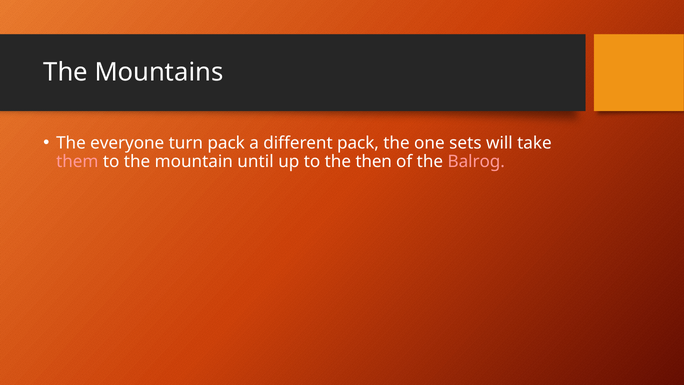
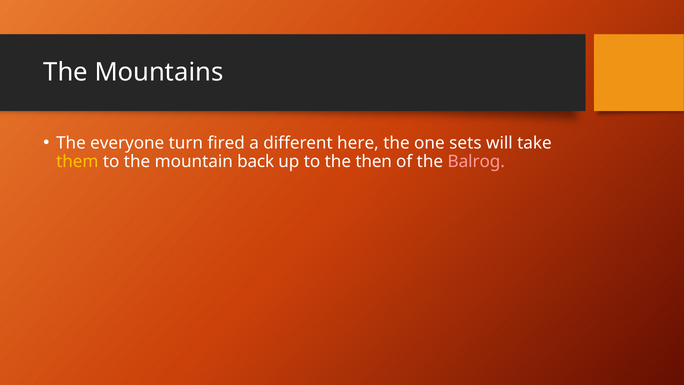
turn pack: pack -> fired (226, 143)
different pack: pack -> here (358, 143)
them colour: pink -> yellow (77, 161)
until: until -> back (256, 161)
